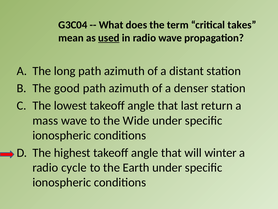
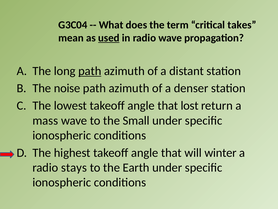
path underline: none -> present (90, 71)
good: good -> noise (67, 88)
last: last -> lost (190, 105)
Wide: Wide -> Small (136, 120)
cycle: cycle -> stays (74, 167)
